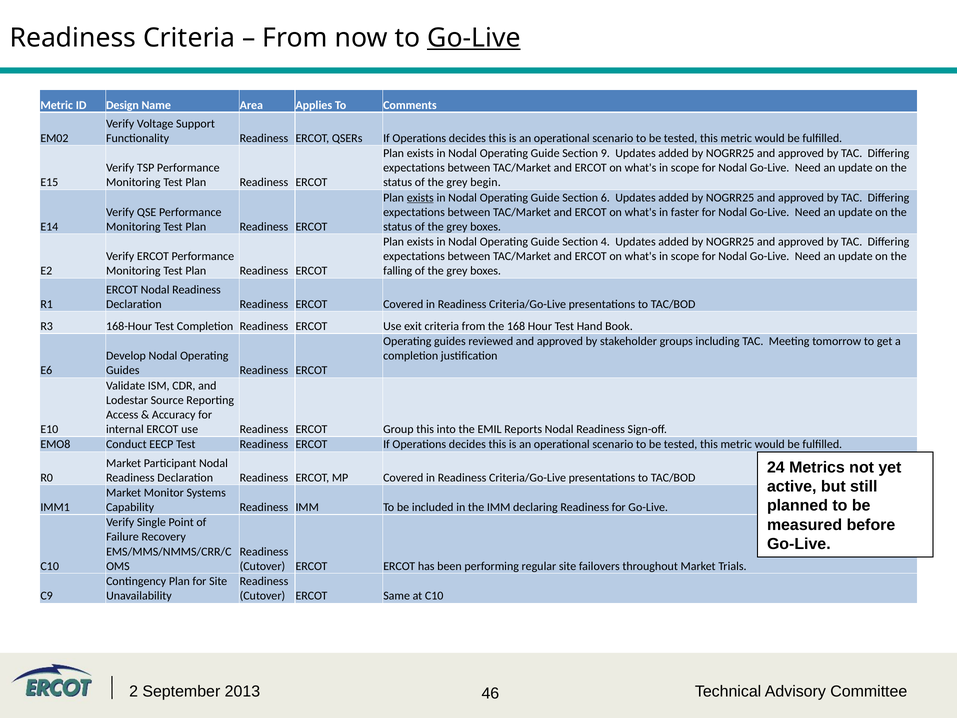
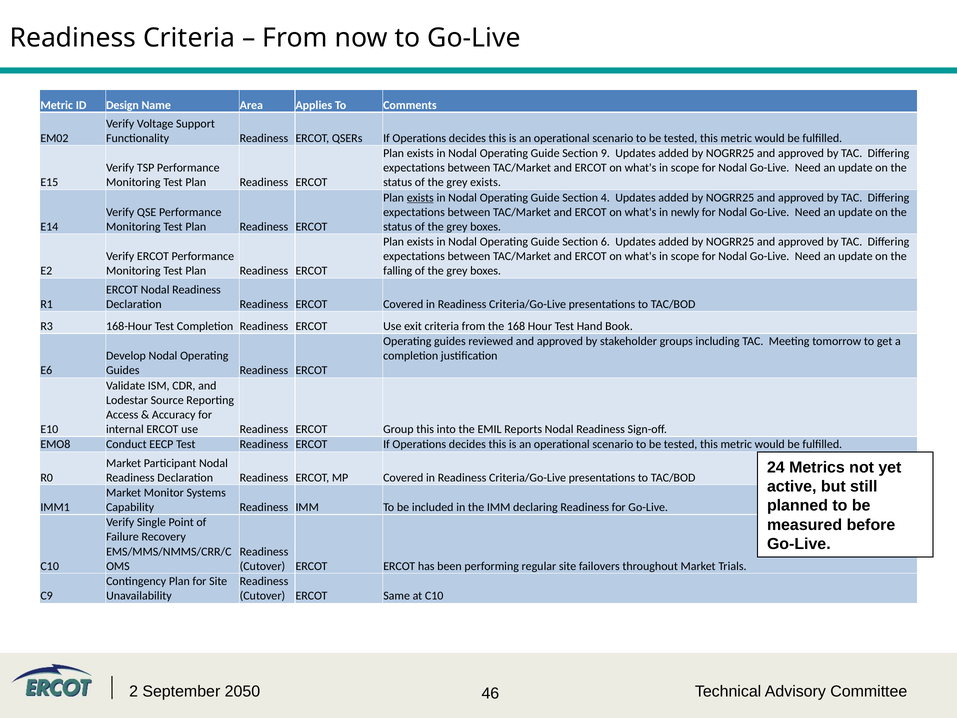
Go-Live underline: present -> none (474, 38)
grey begin: begin -> exists (486, 182)
6: 6 -> 4 (605, 198)
faster: faster -> newly (685, 212)
4: 4 -> 6 (605, 242)
2013: 2013 -> 2050 (242, 691)
